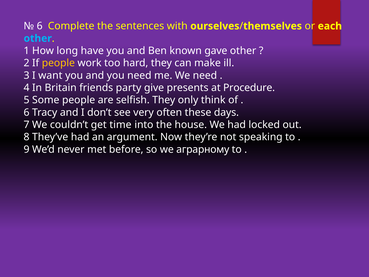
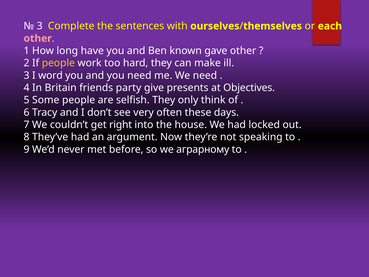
6: 6 -> 3 (40, 26)
other colour: light blue -> pink (38, 38)
want: want -> word (50, 75)
Procedure: Procedure -> Objectives (249, 88)
time: time -> right (121, 125)
